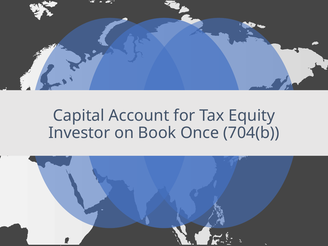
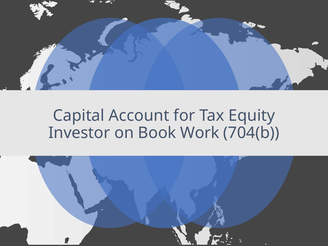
Once: Once -> Work (200, 133)
